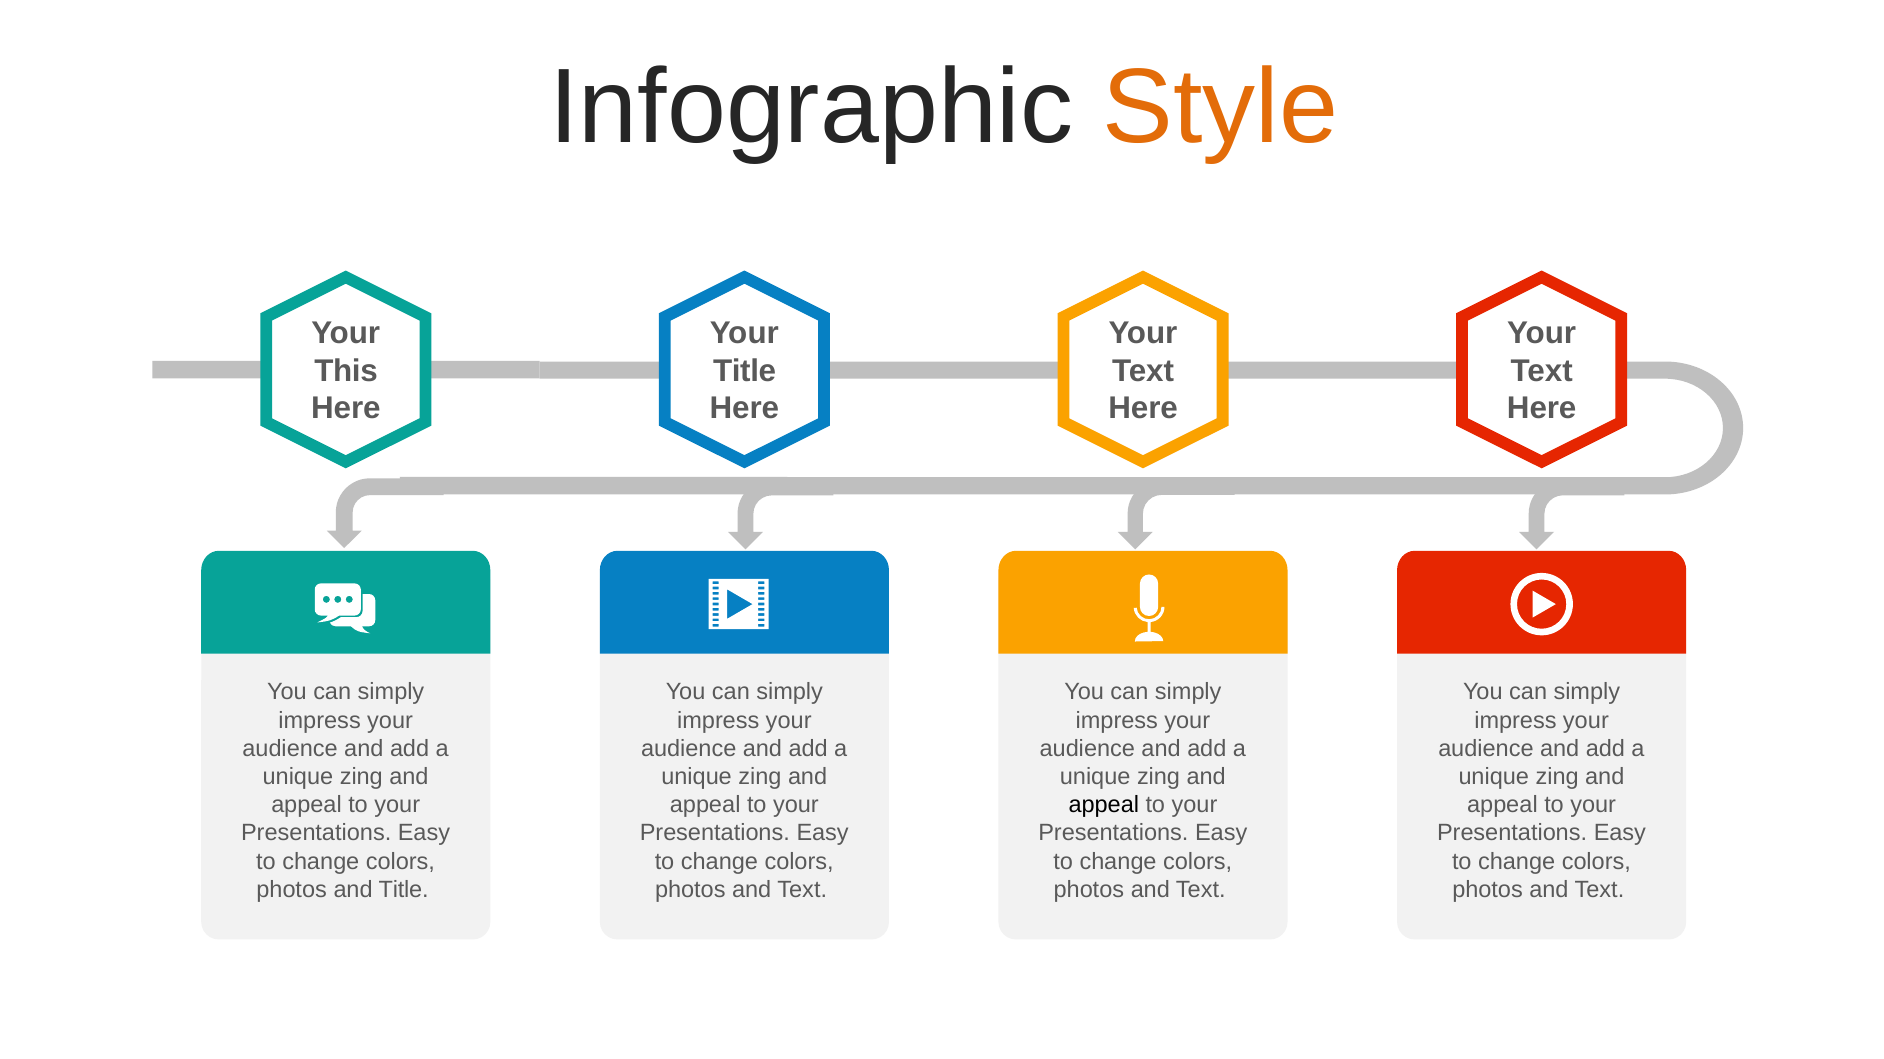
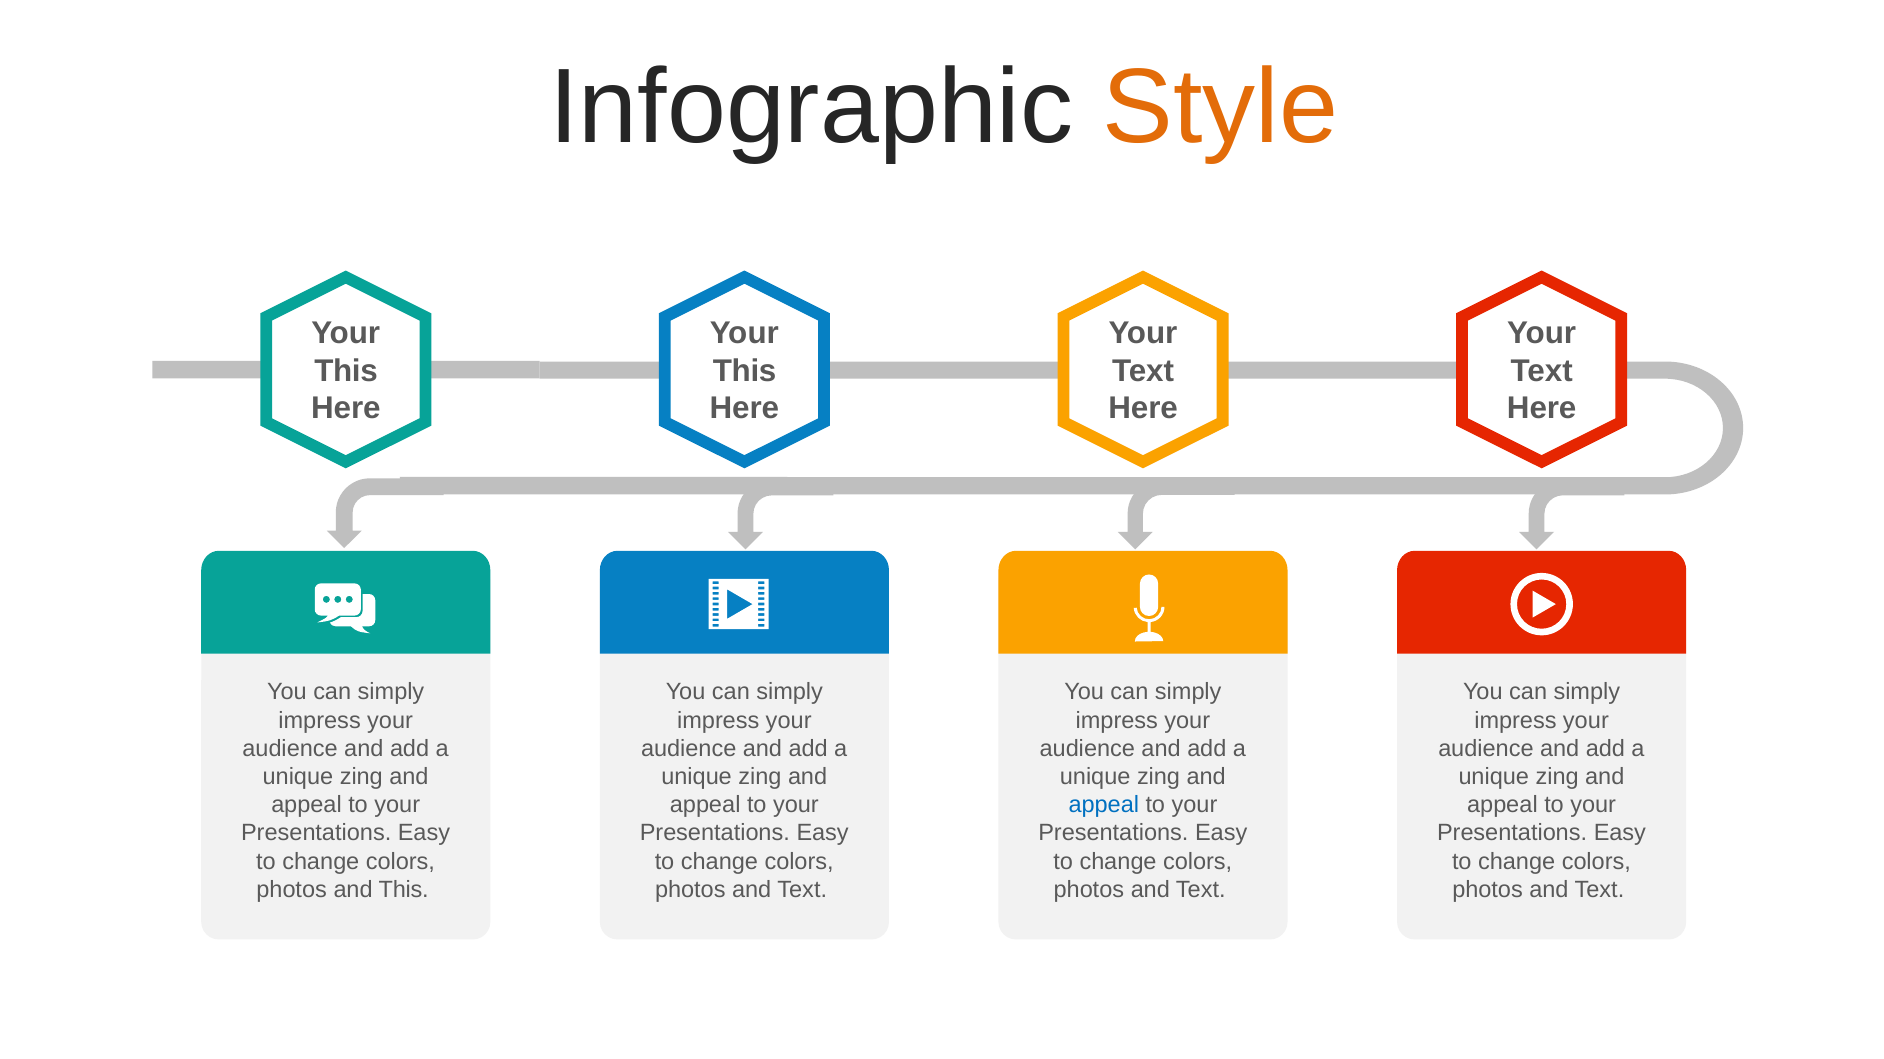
Title: Title -> This (745, 371)
appeal colour: black -> blue (1104, 806)
and Title: Title -> This (404, 890)
